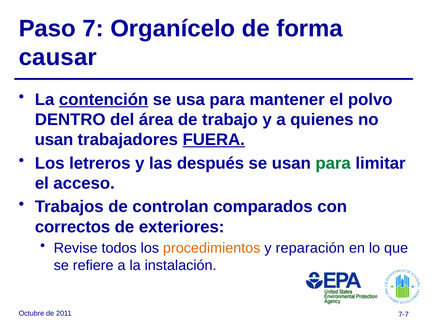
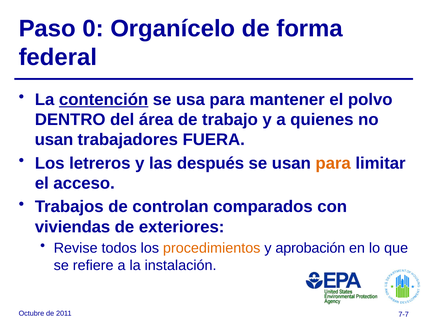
7: 7 -> 0 (93, 29)
causar: causar -> federal (58, 57)
FUERA underline: present -> none (214, 140)
para colour: green -> orange (333, 163)
correctos: correctos -> viviendas (73, 227)
reparación: reparación -> aprobación (310, 248)
